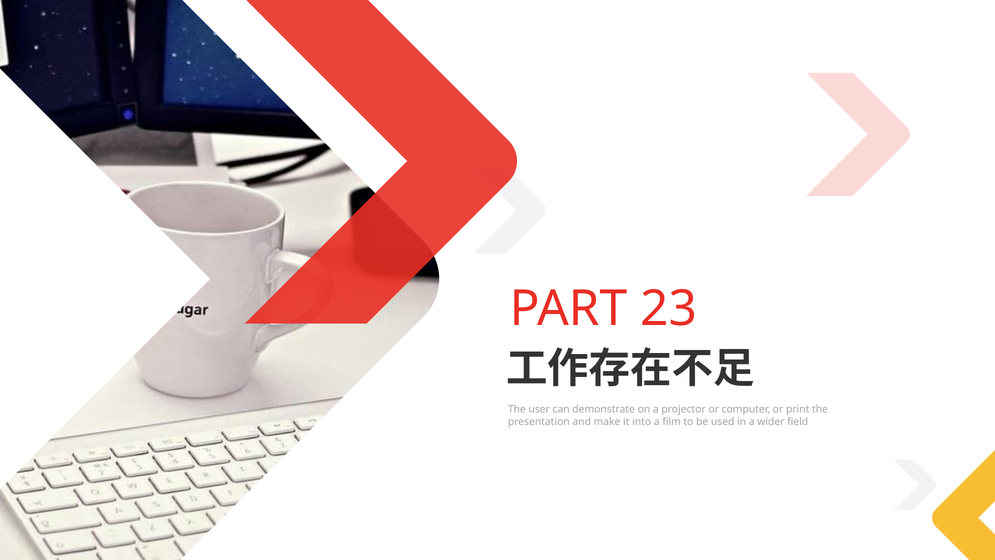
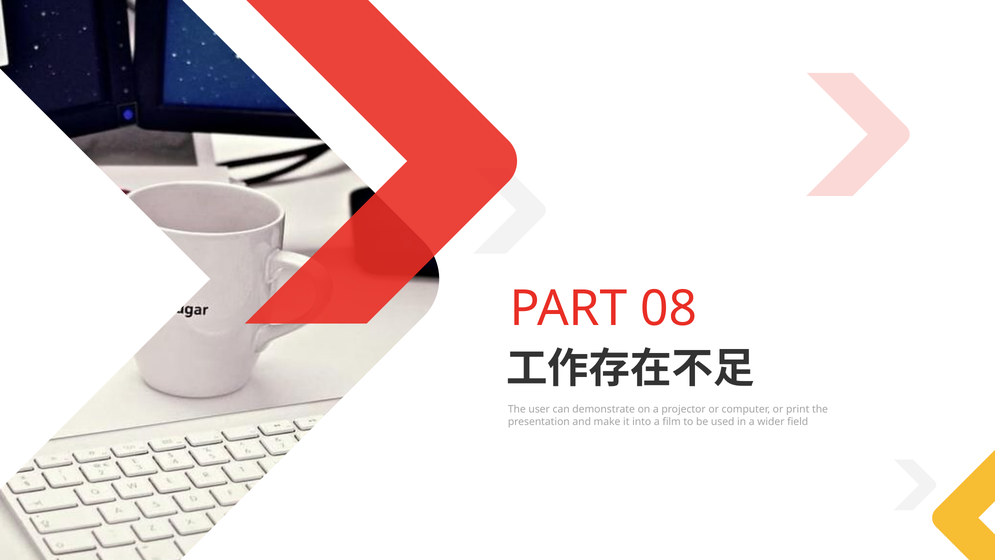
23: 23 -> 08 (669, 309)
